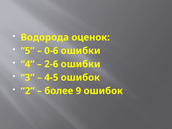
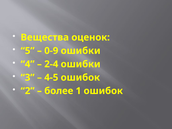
Водорода: Водорода -> Вещества (45, 37)
0-6: 0-6 -> 0-9 (51, 51)
2-6: 2-6 -> 2-4 (51, 64)
9: 9 -> 1 (78, 91)
